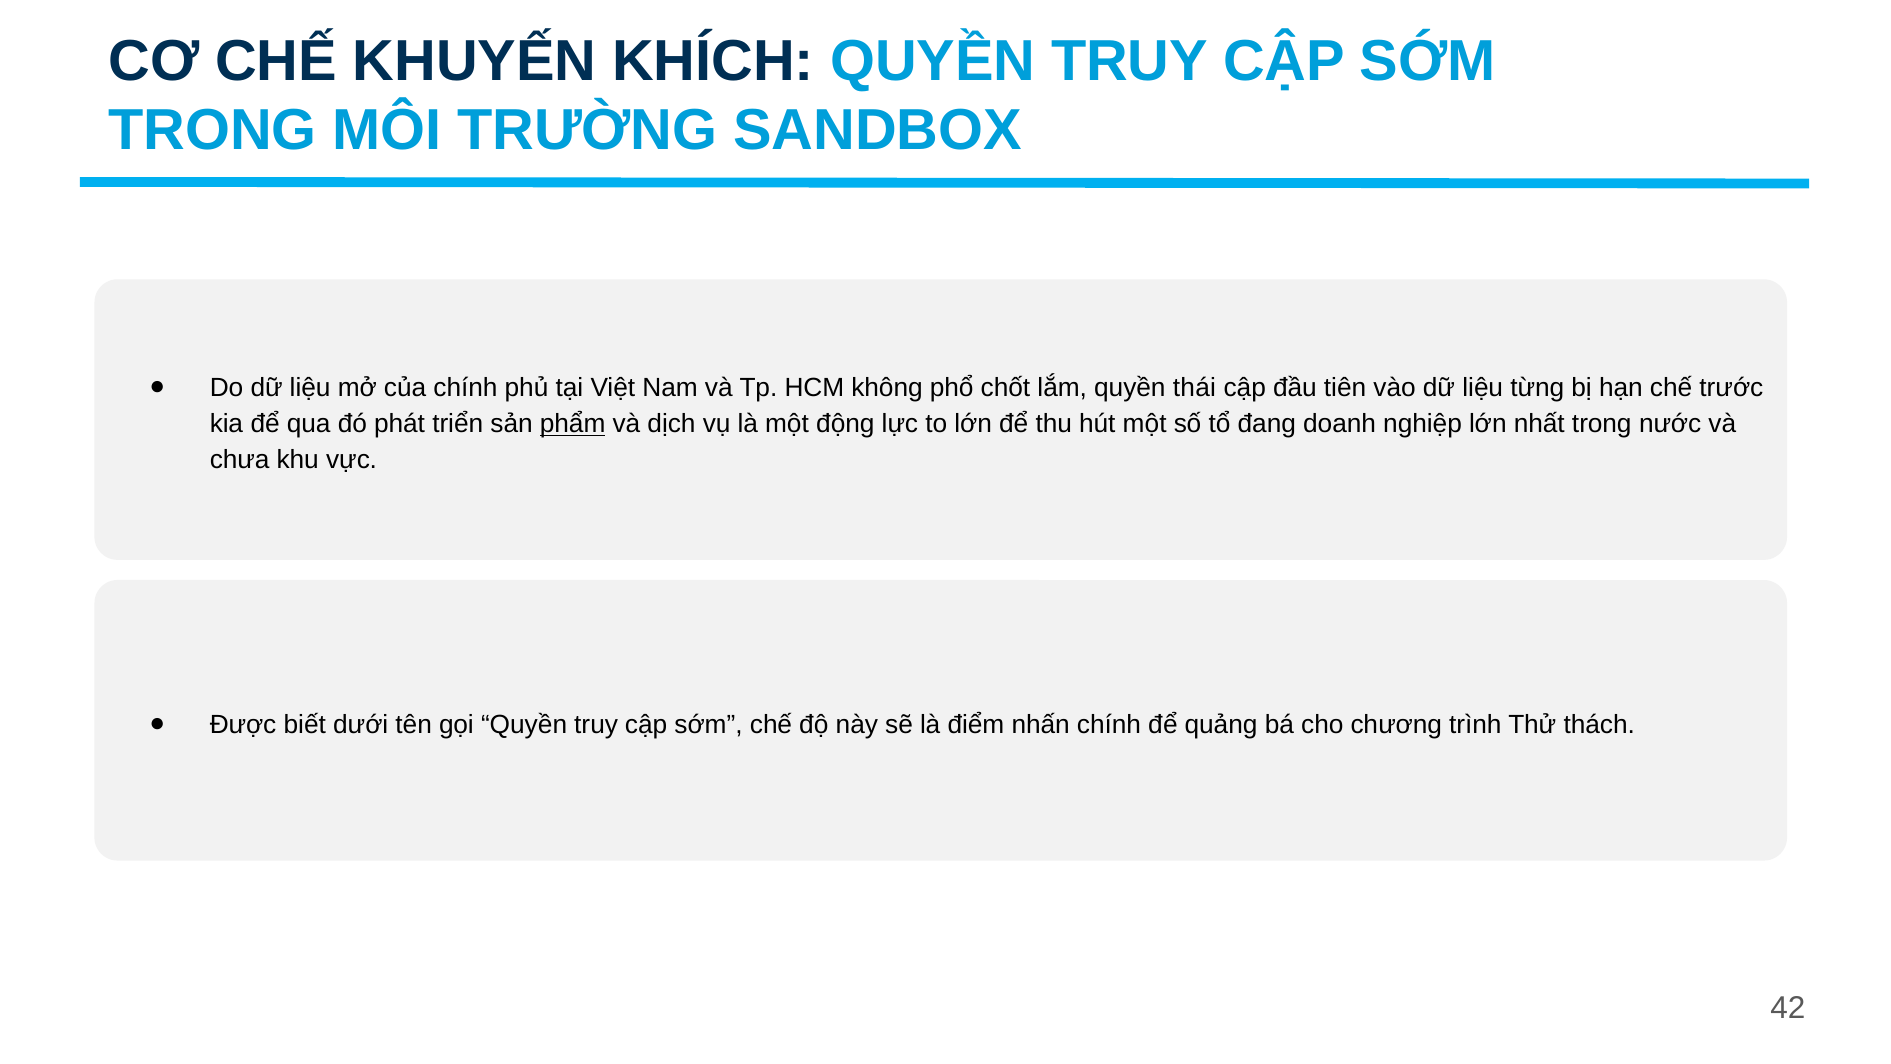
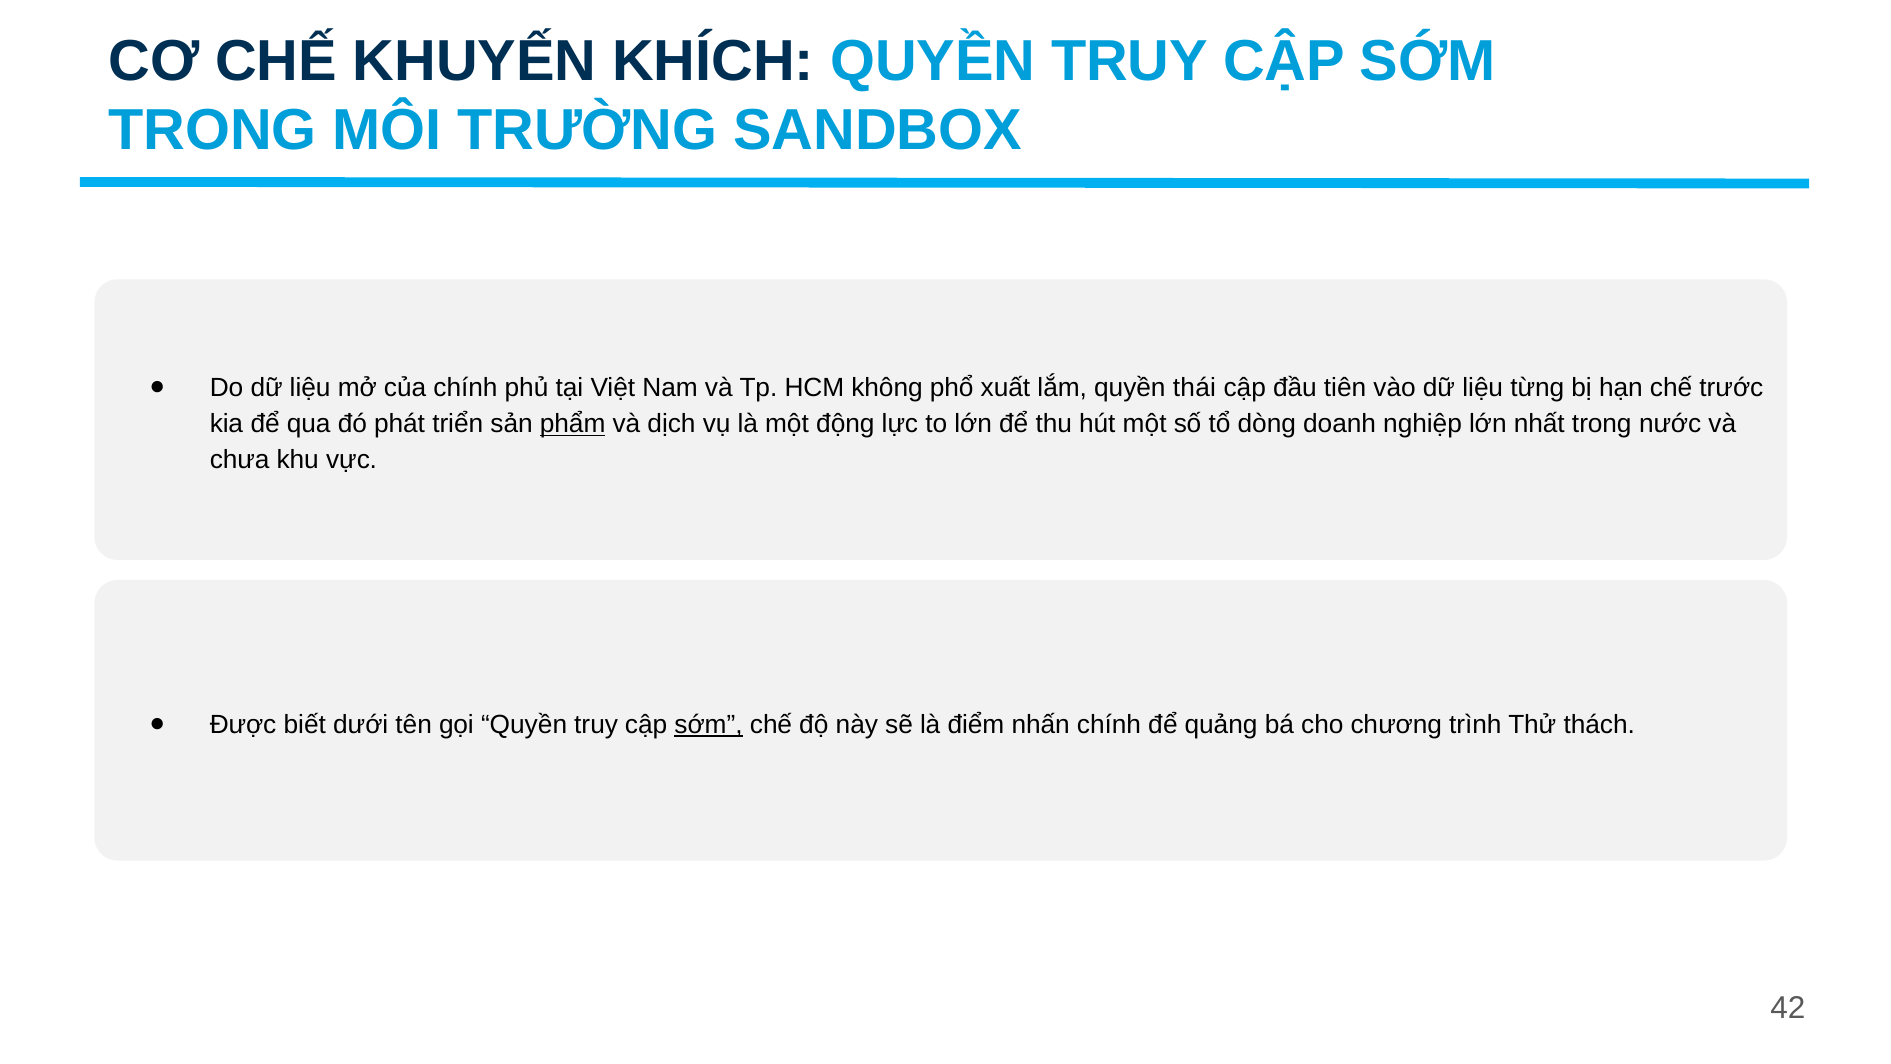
chốt: chốt -> xuất (1006, 388)
đang: đang -> dòng (1267, 424)
sớm underline: none -> present (709, 725)
